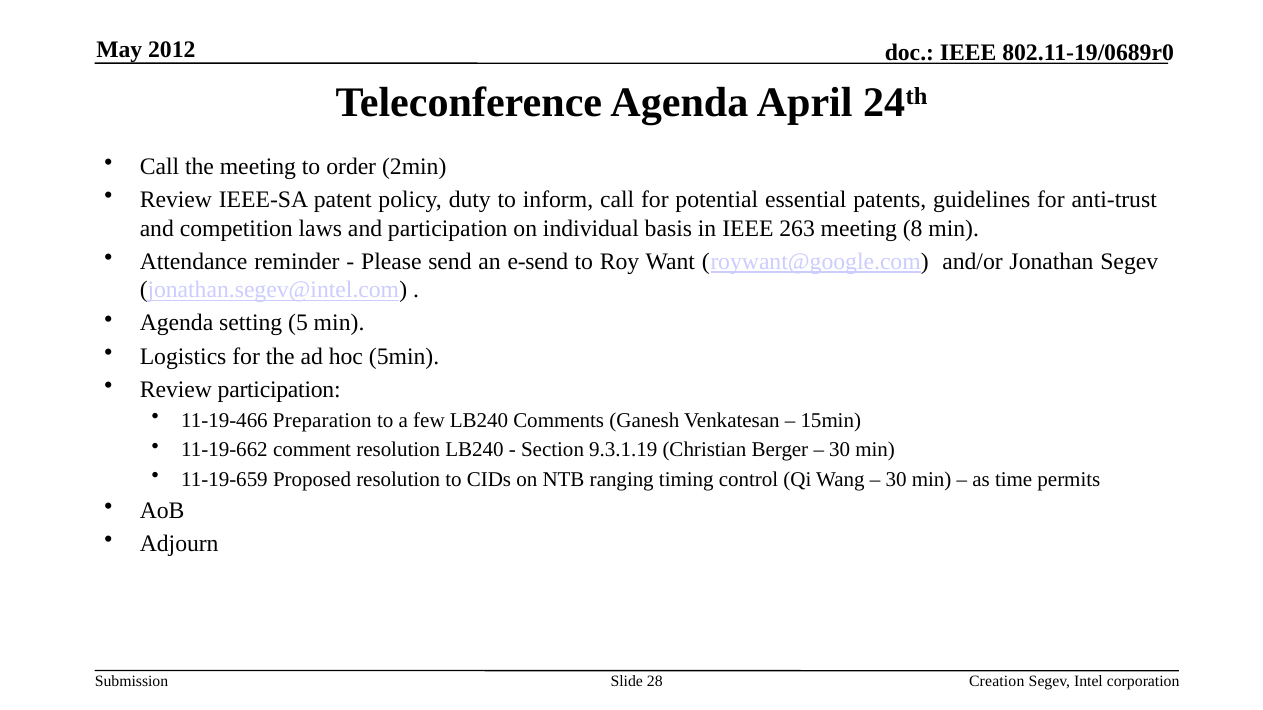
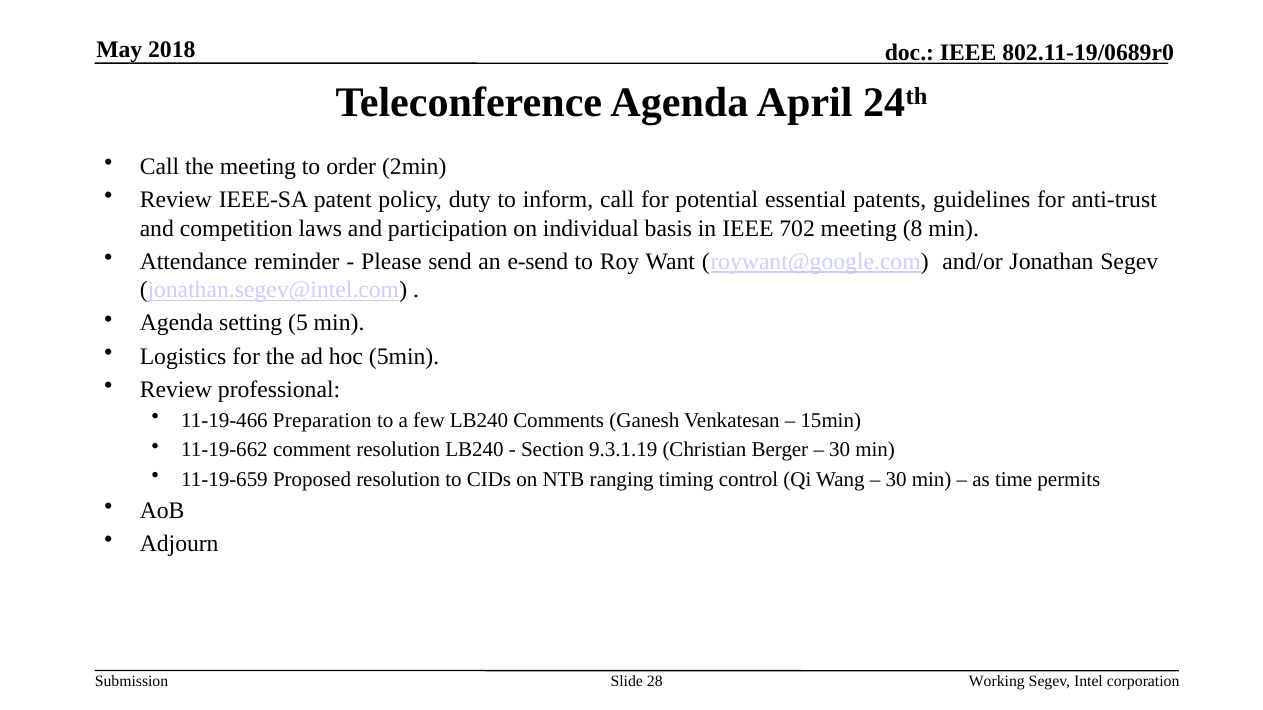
2012: 2012 -> 2018 (172, 50)
263: 263 -> 702 (797, 229)
Review participation: participation -> professional (279, 390)
Creation: Creation -> Working (997, 681)
